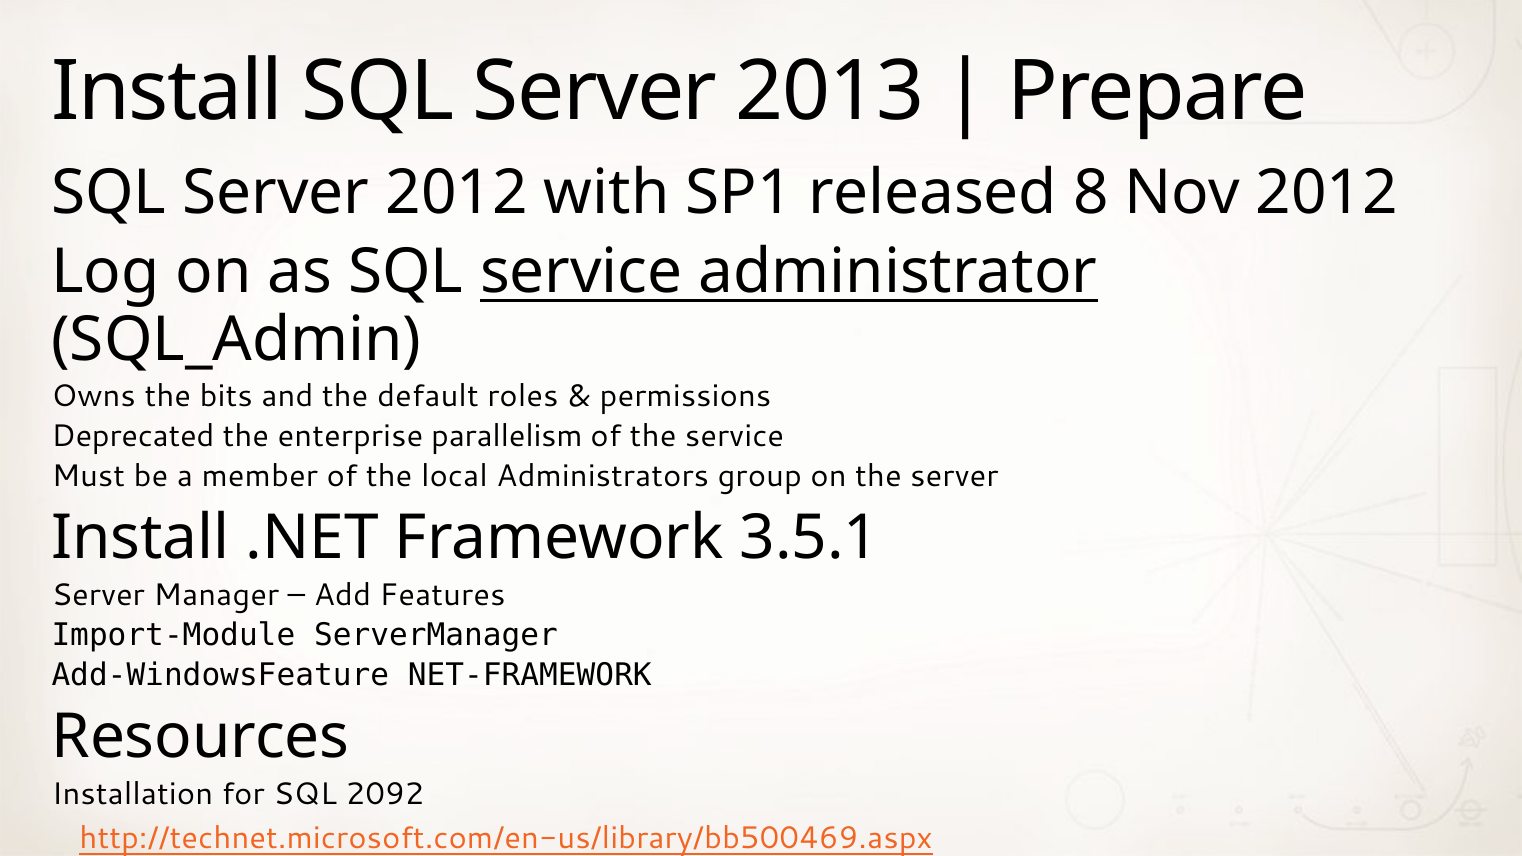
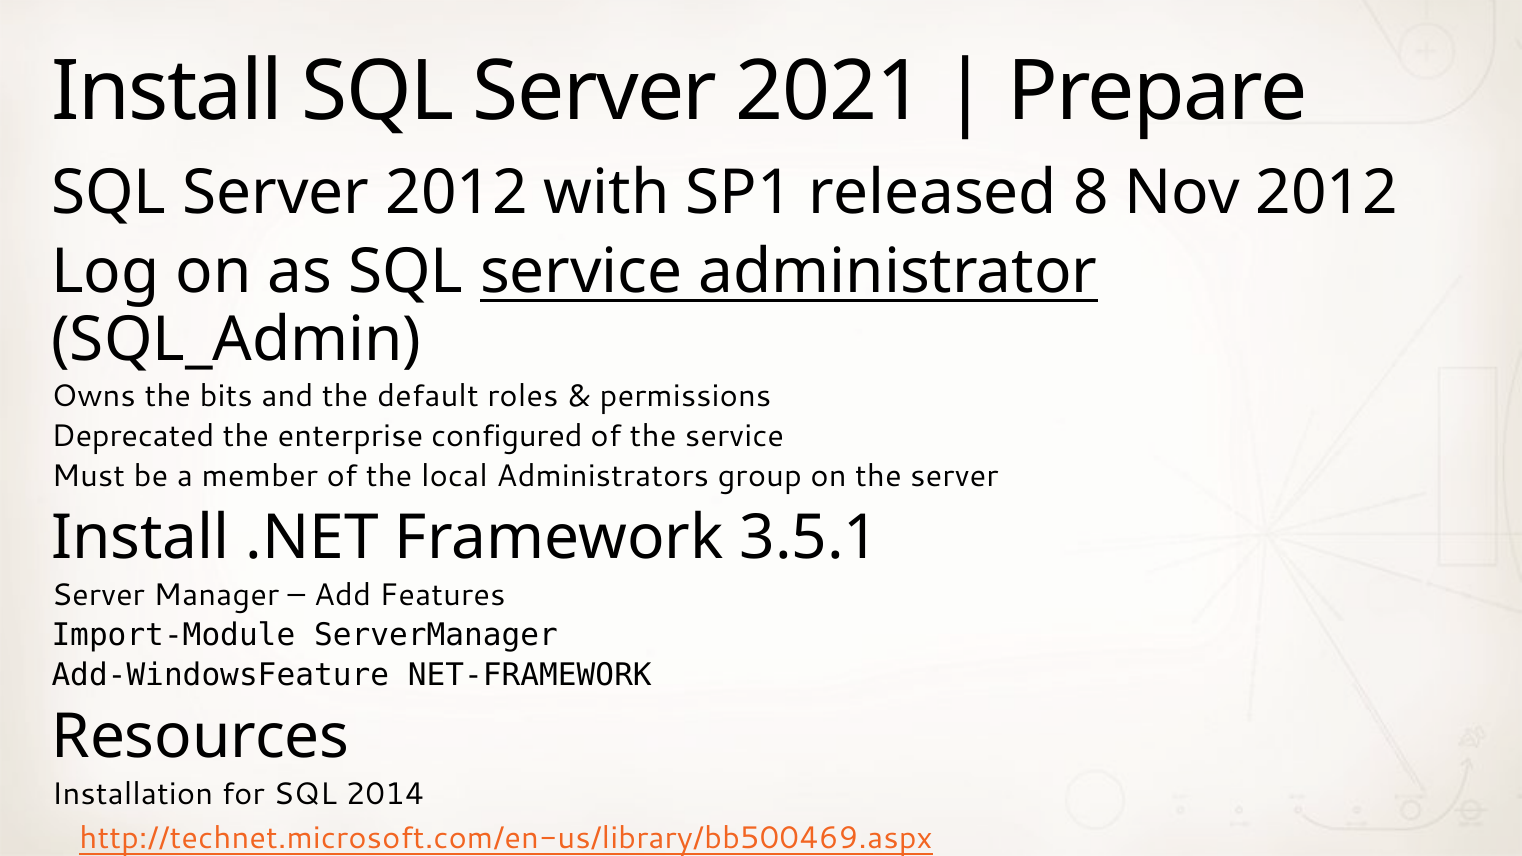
2013: 2013 -> 2021 (830, 92)
parallelism: parallelism -> configured (507, 436)
2092: 2092 -> 2014 (385, 794)
